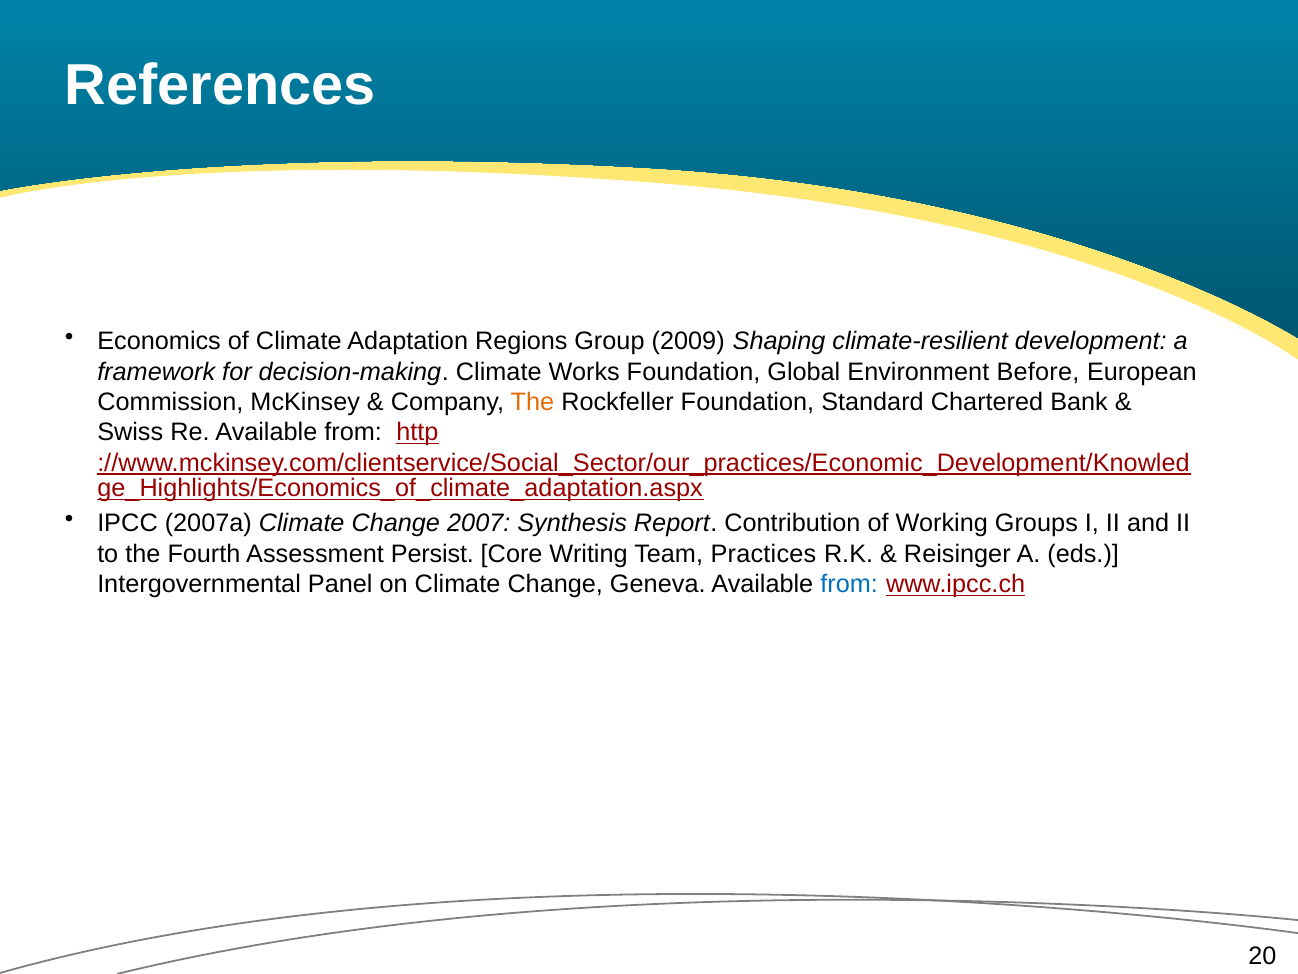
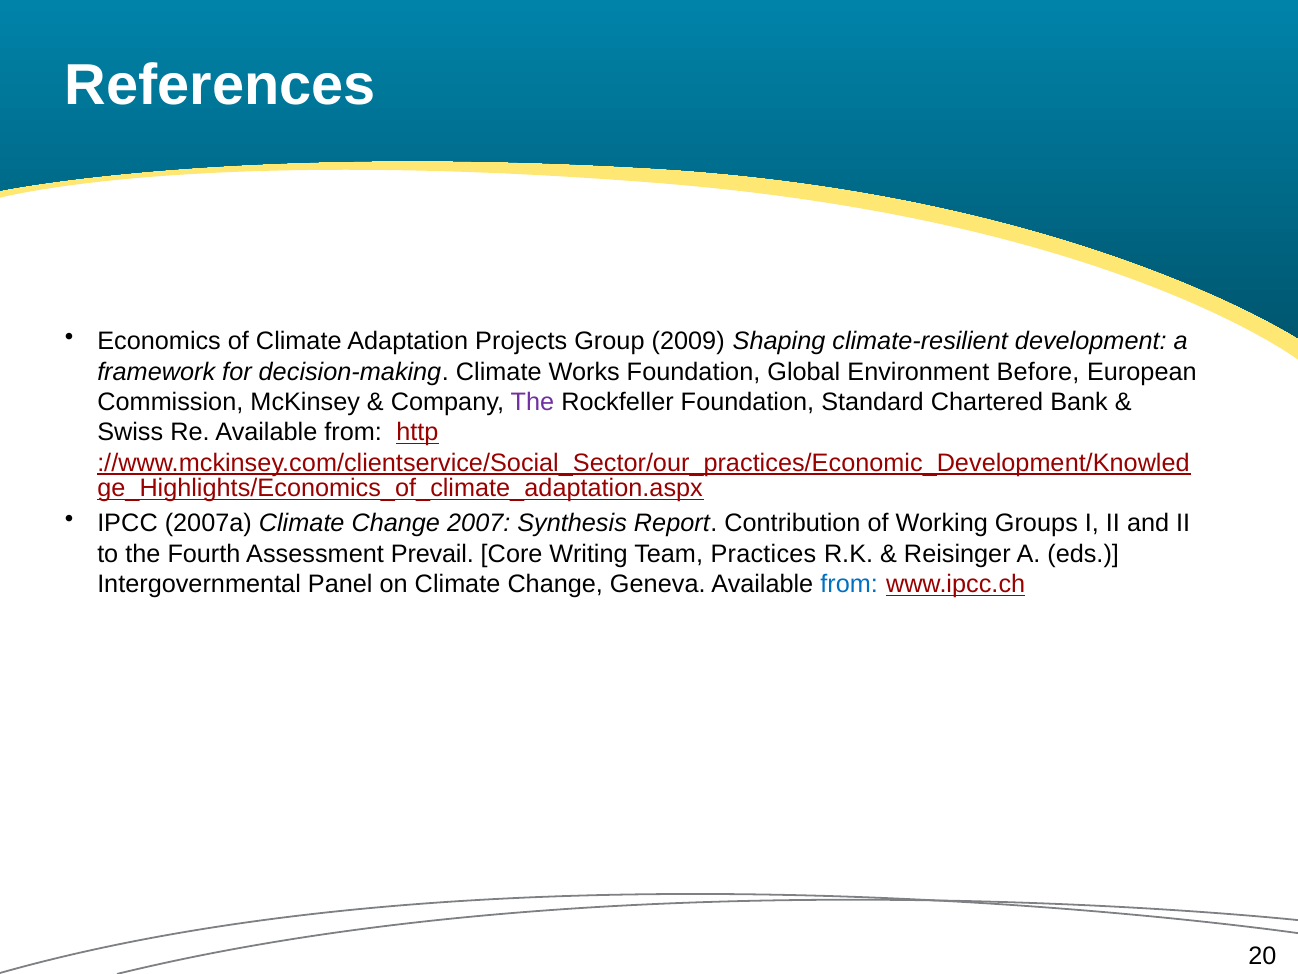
Regions: Regions -> Projects (521, 341)
The colour: orange -> purple (532, 402)
Persist: Persist -> Prevail (432, 554)
